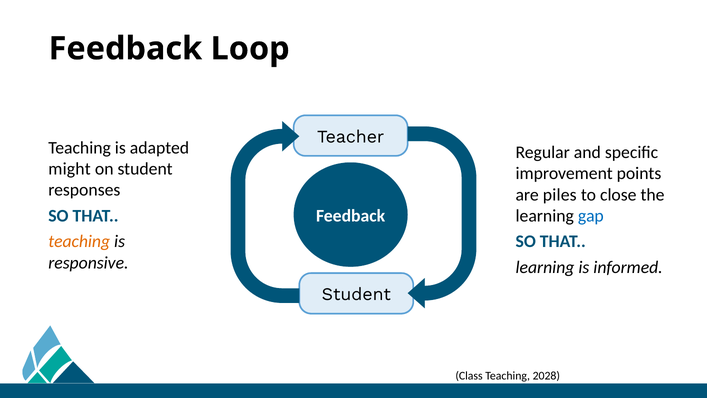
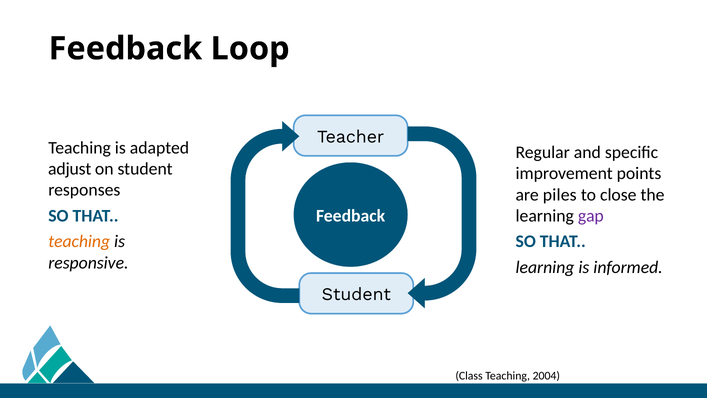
might: might -> adjust (70, 169)
gap colour: blue -> purple (591, 216)
2028: 2028 -> 2004 (546, 375)
